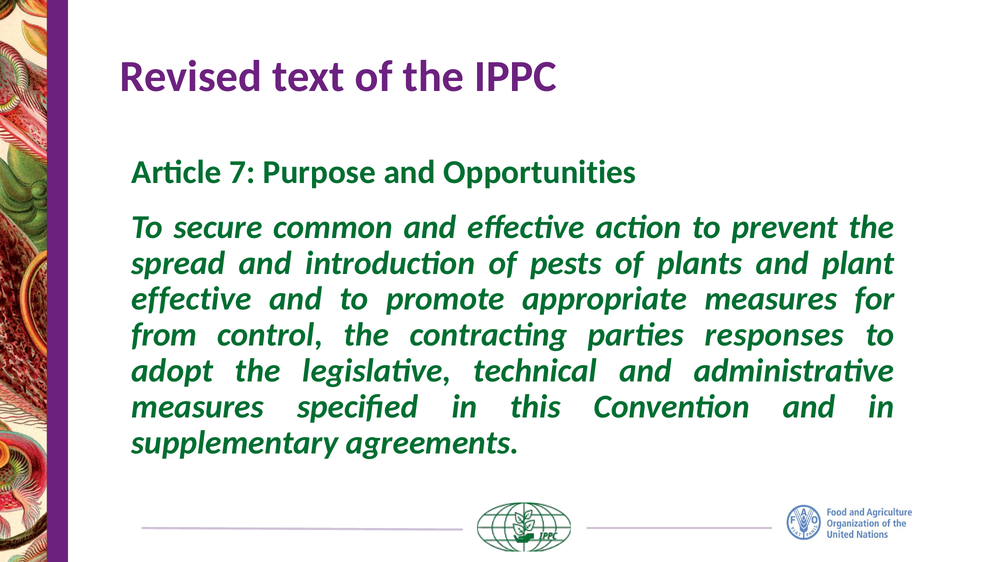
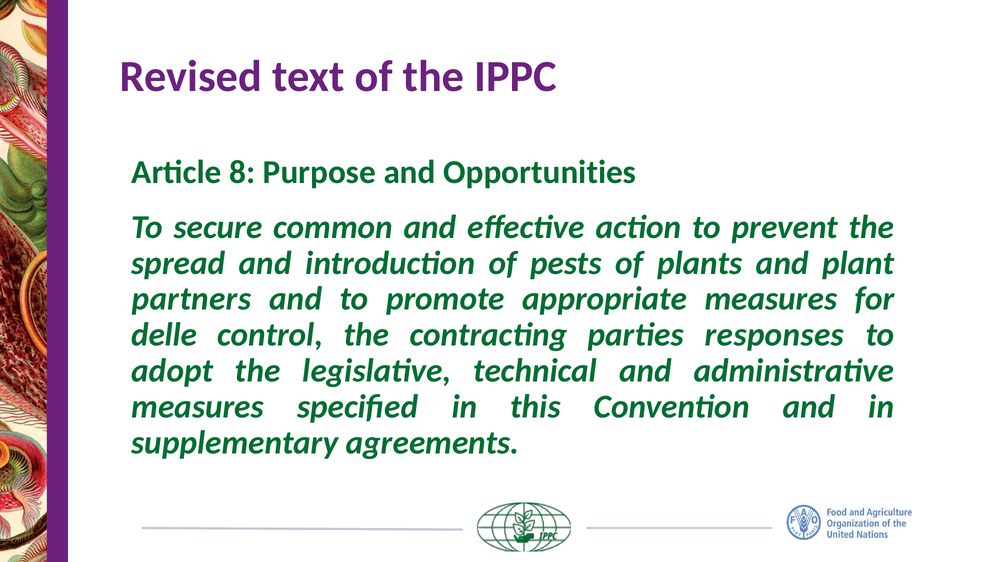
7: 7 -> 8 (242, 172)
effective: effective -> partners (191, 299)
from: from -> delle (164, 335)
